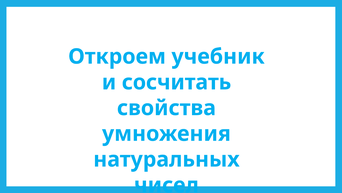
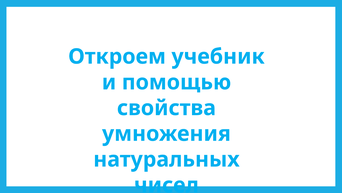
сосчитать: сосчитать -> помощью (176, 82)
